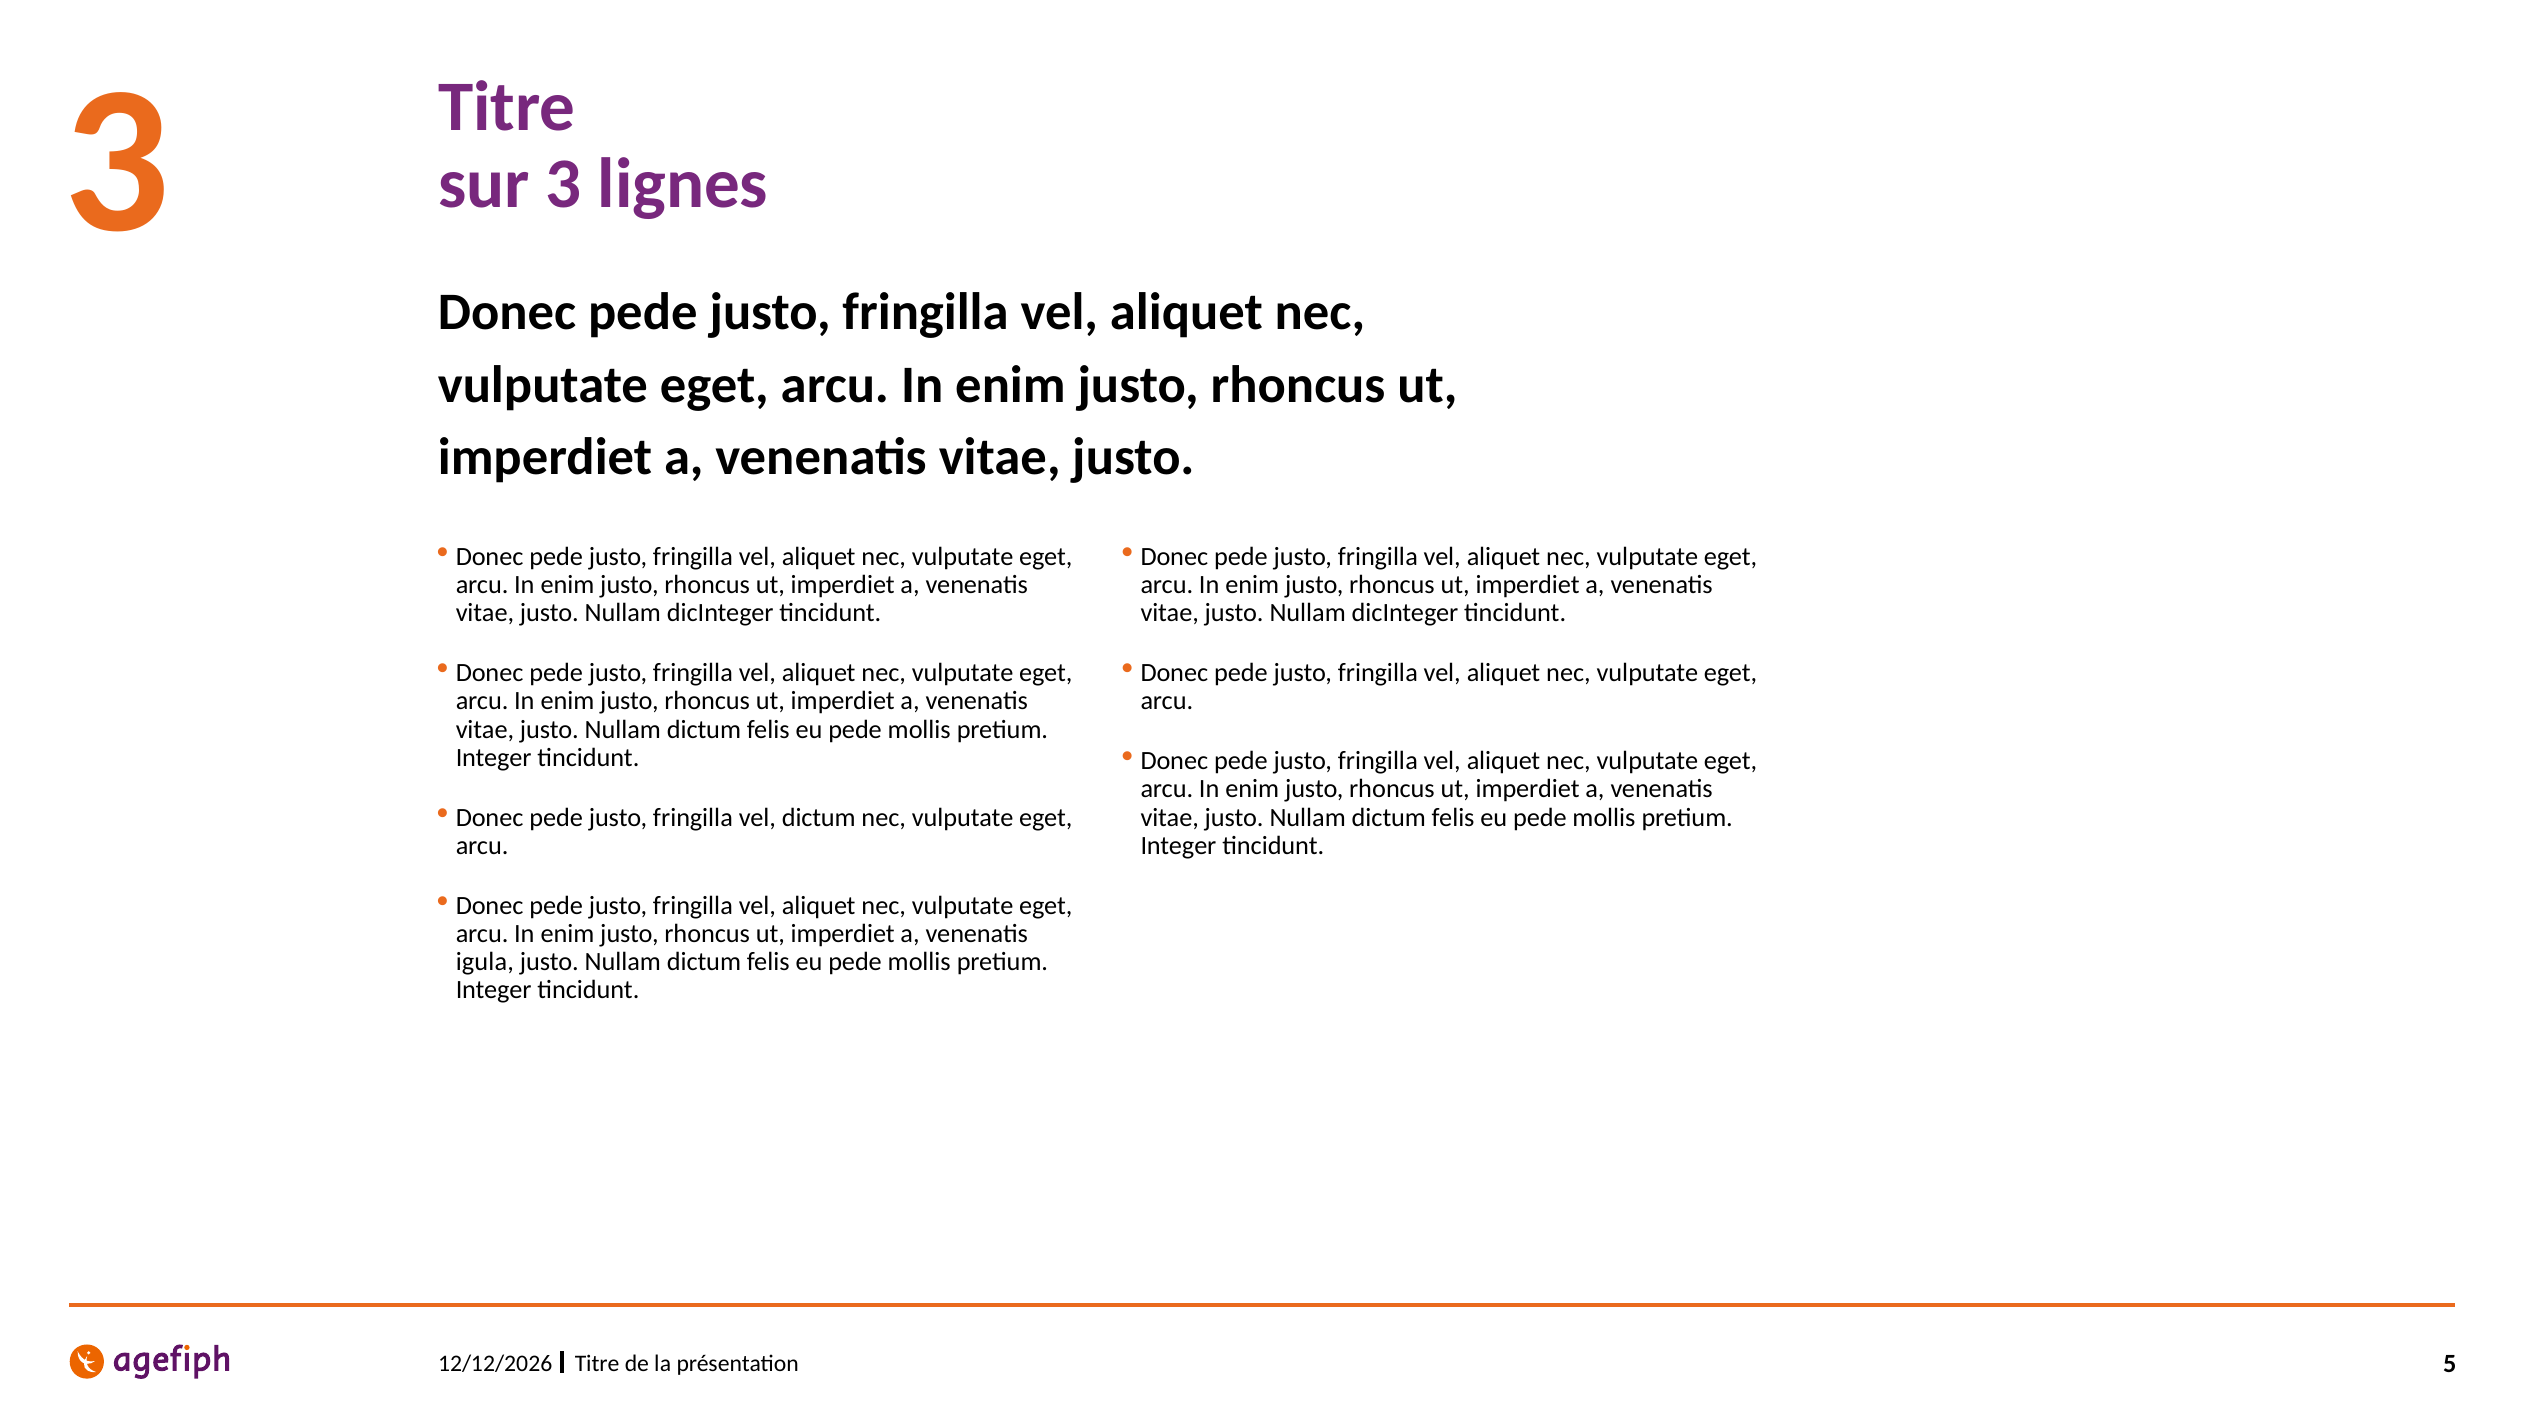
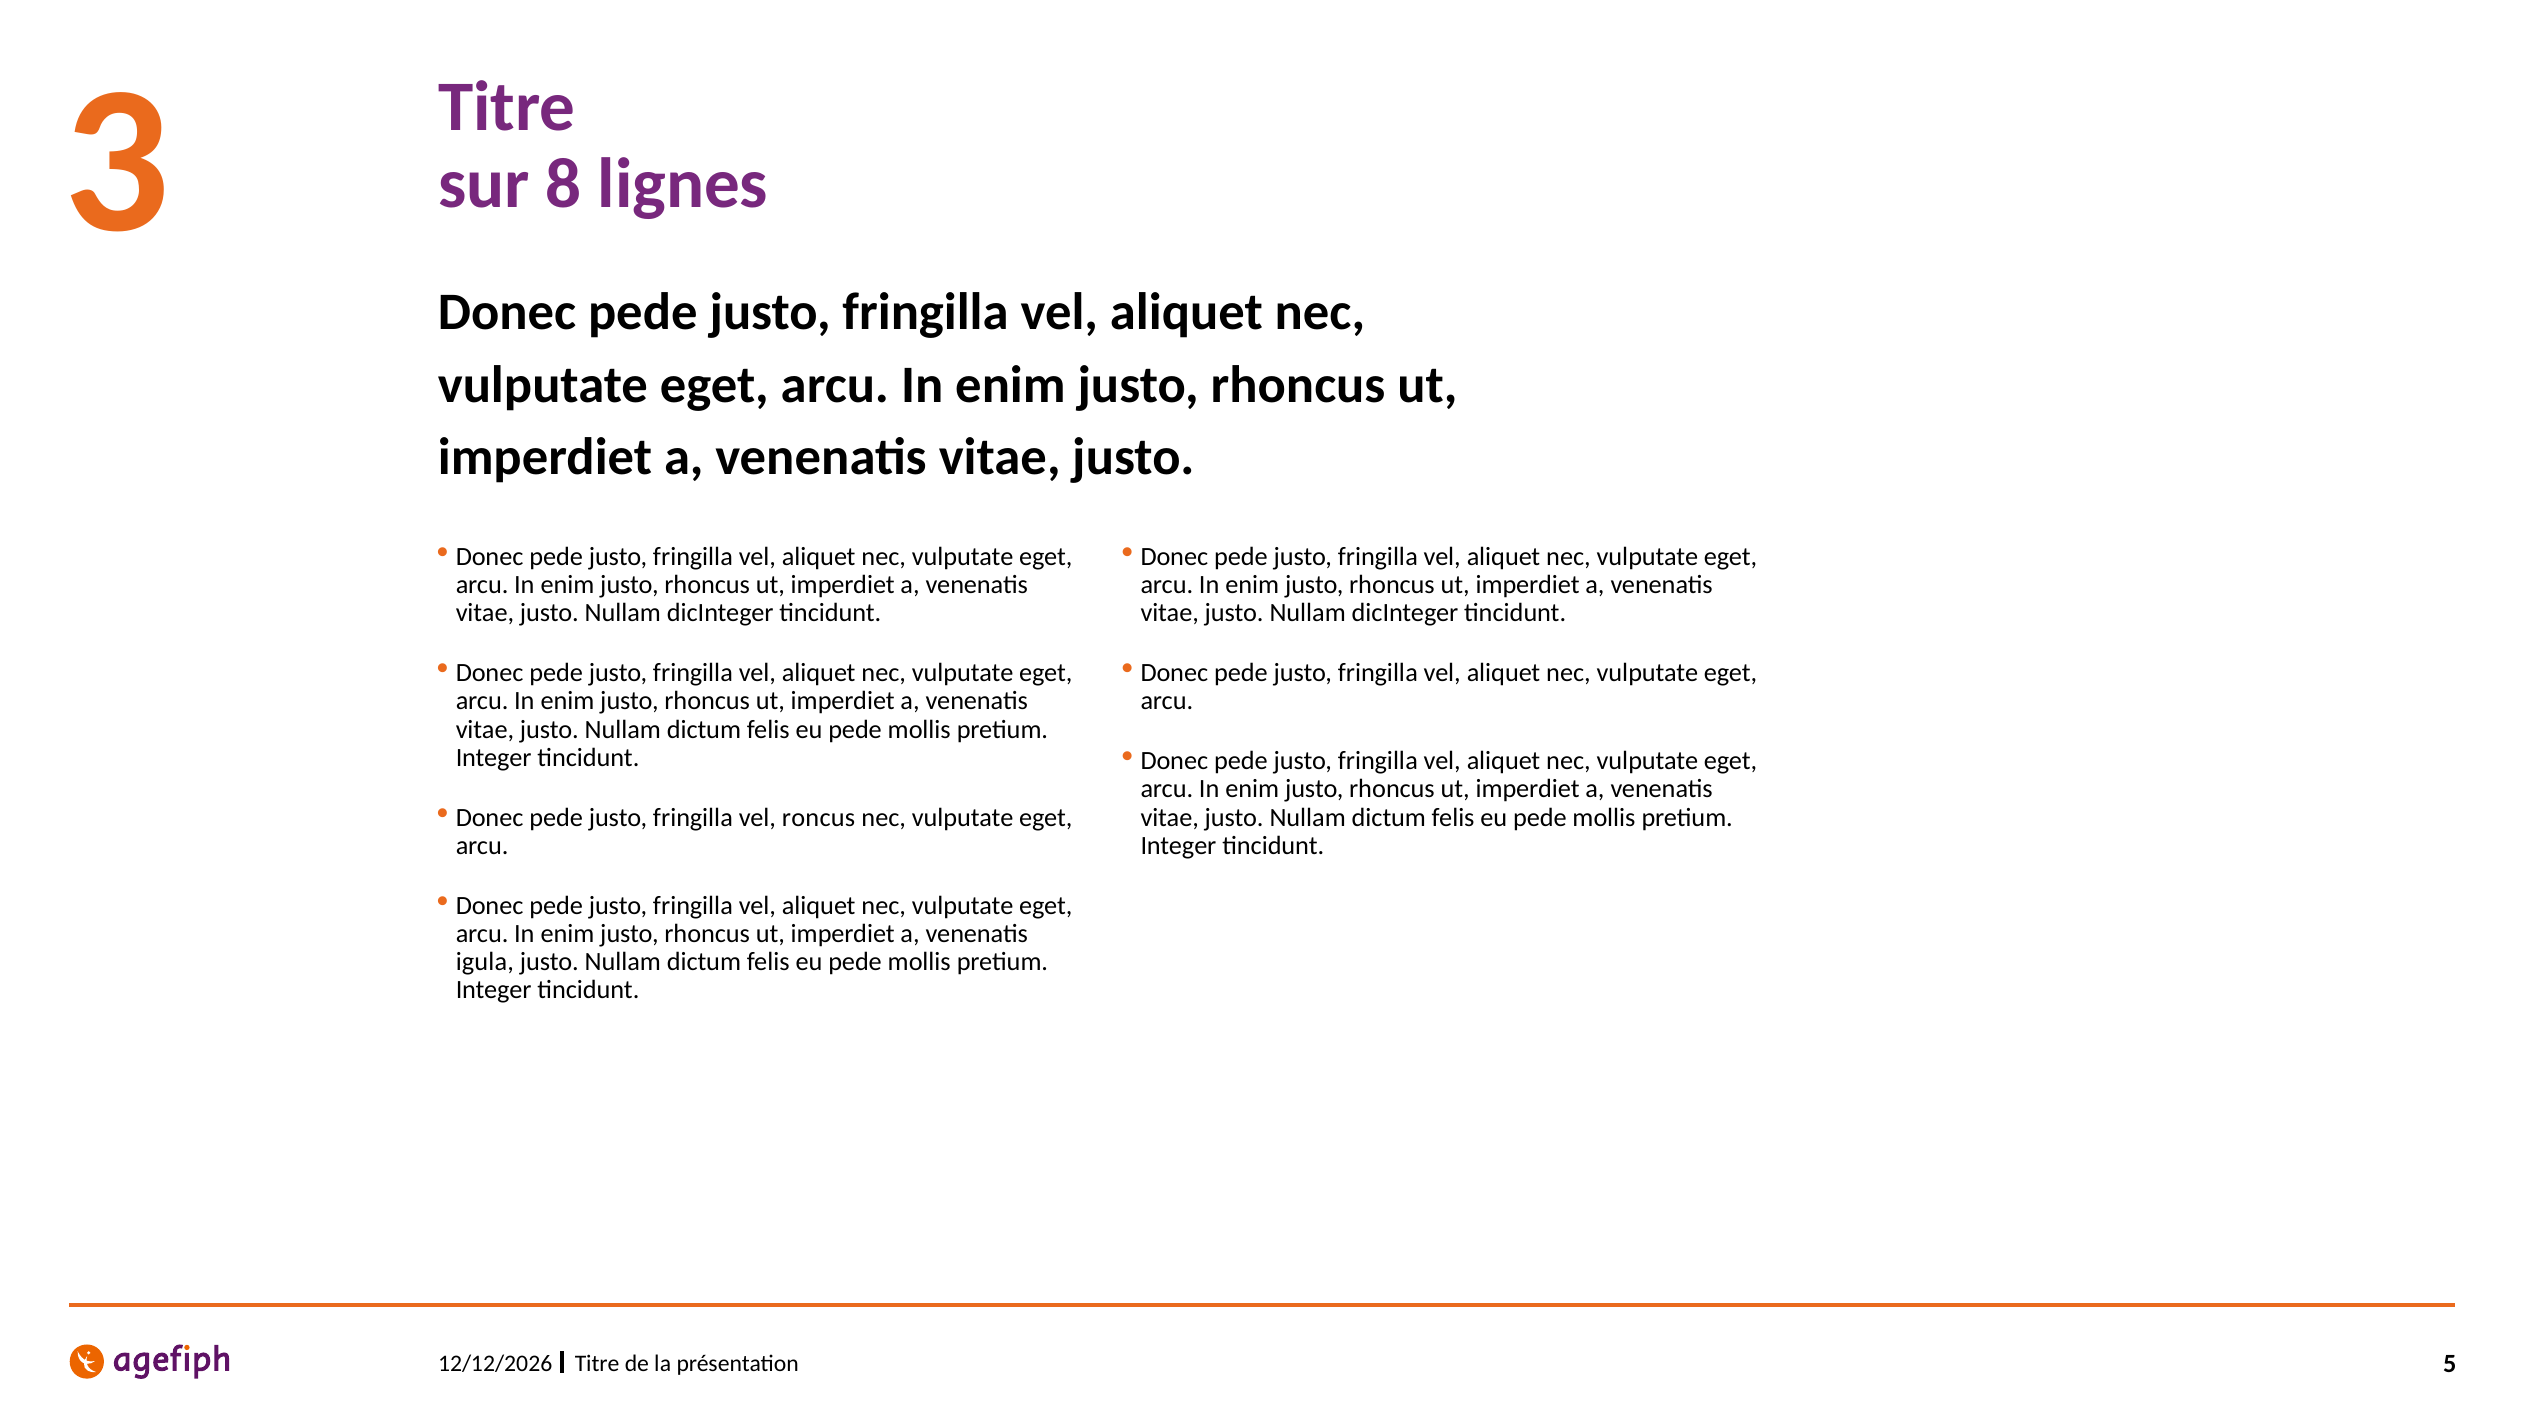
sur 3: 3 -> 8 (564, 184)
vel dictum: dictum -> roncus (819, 818)
